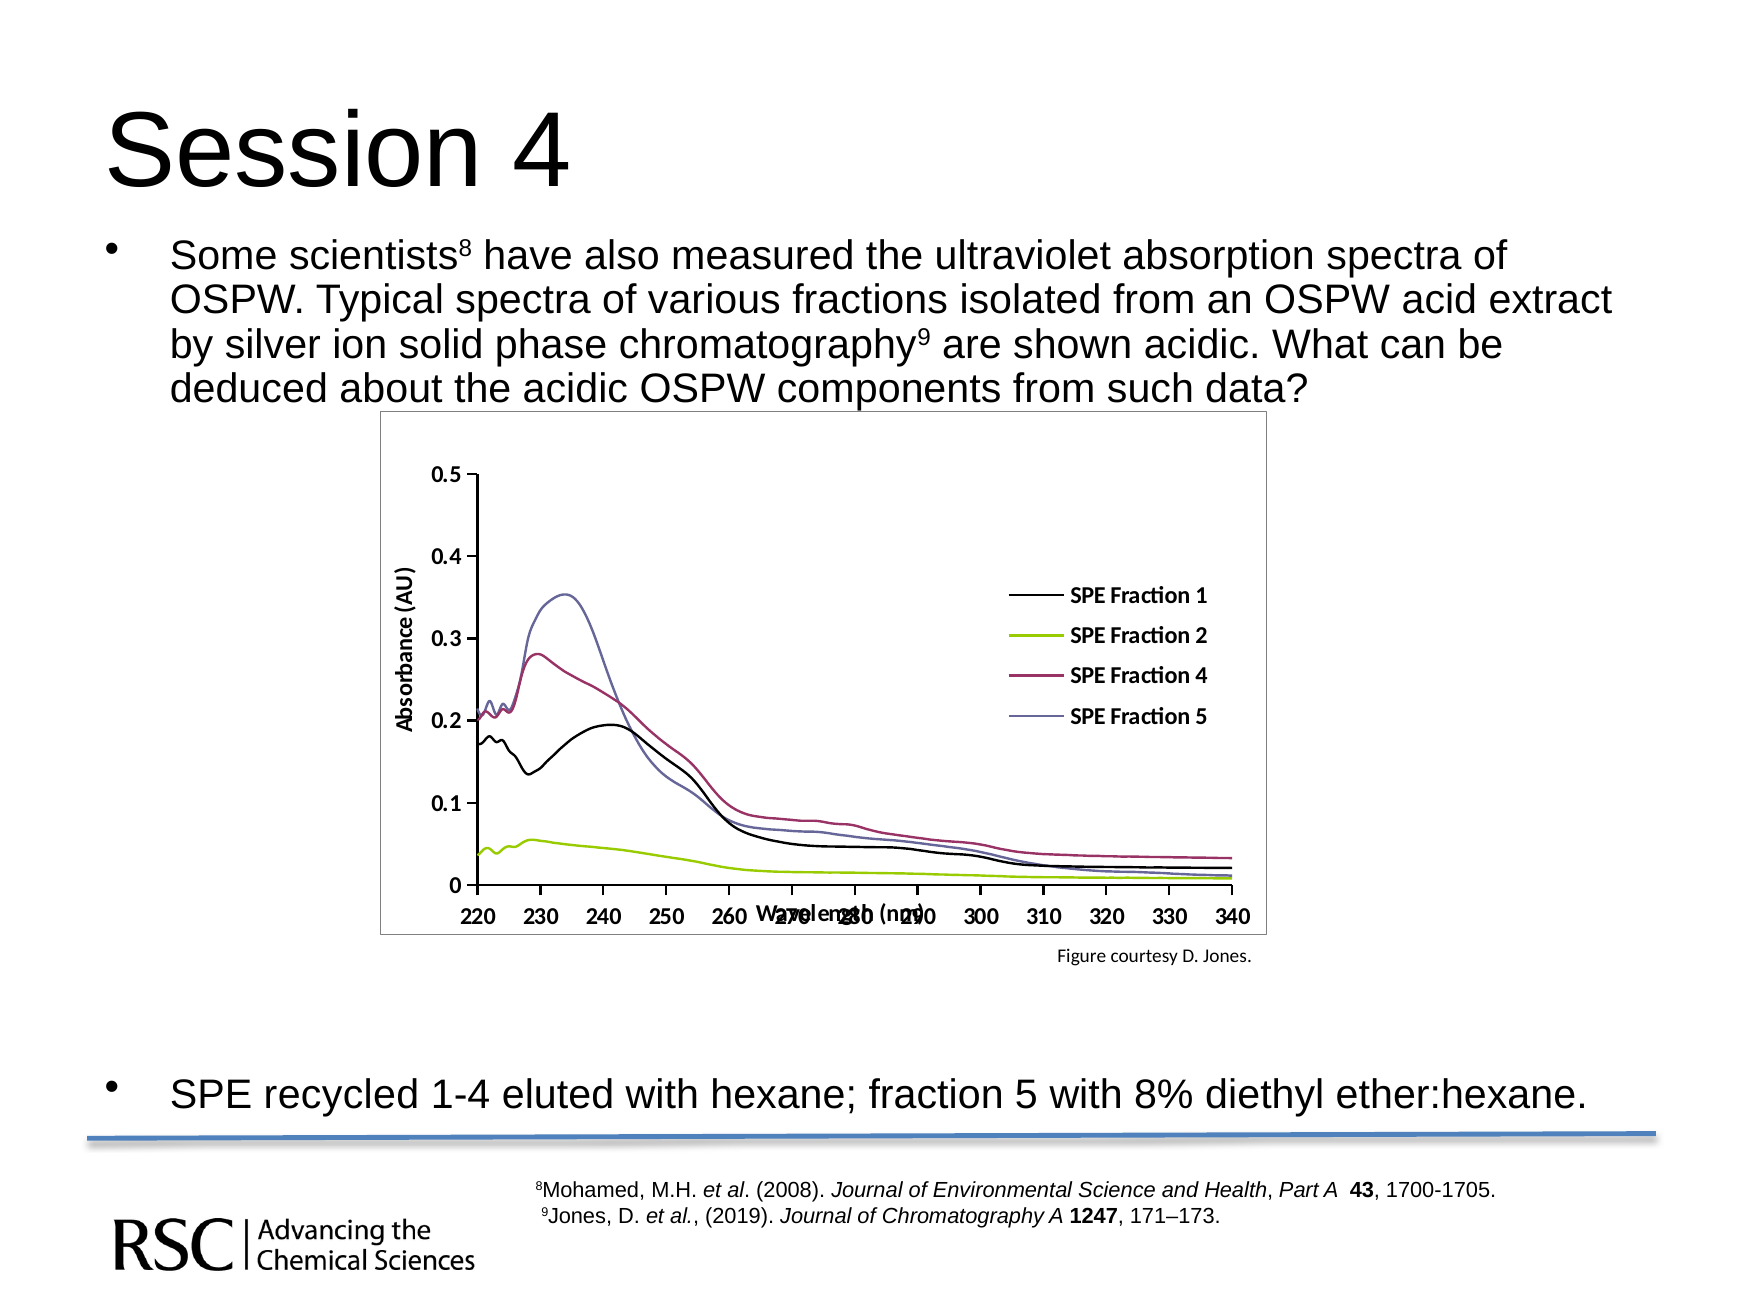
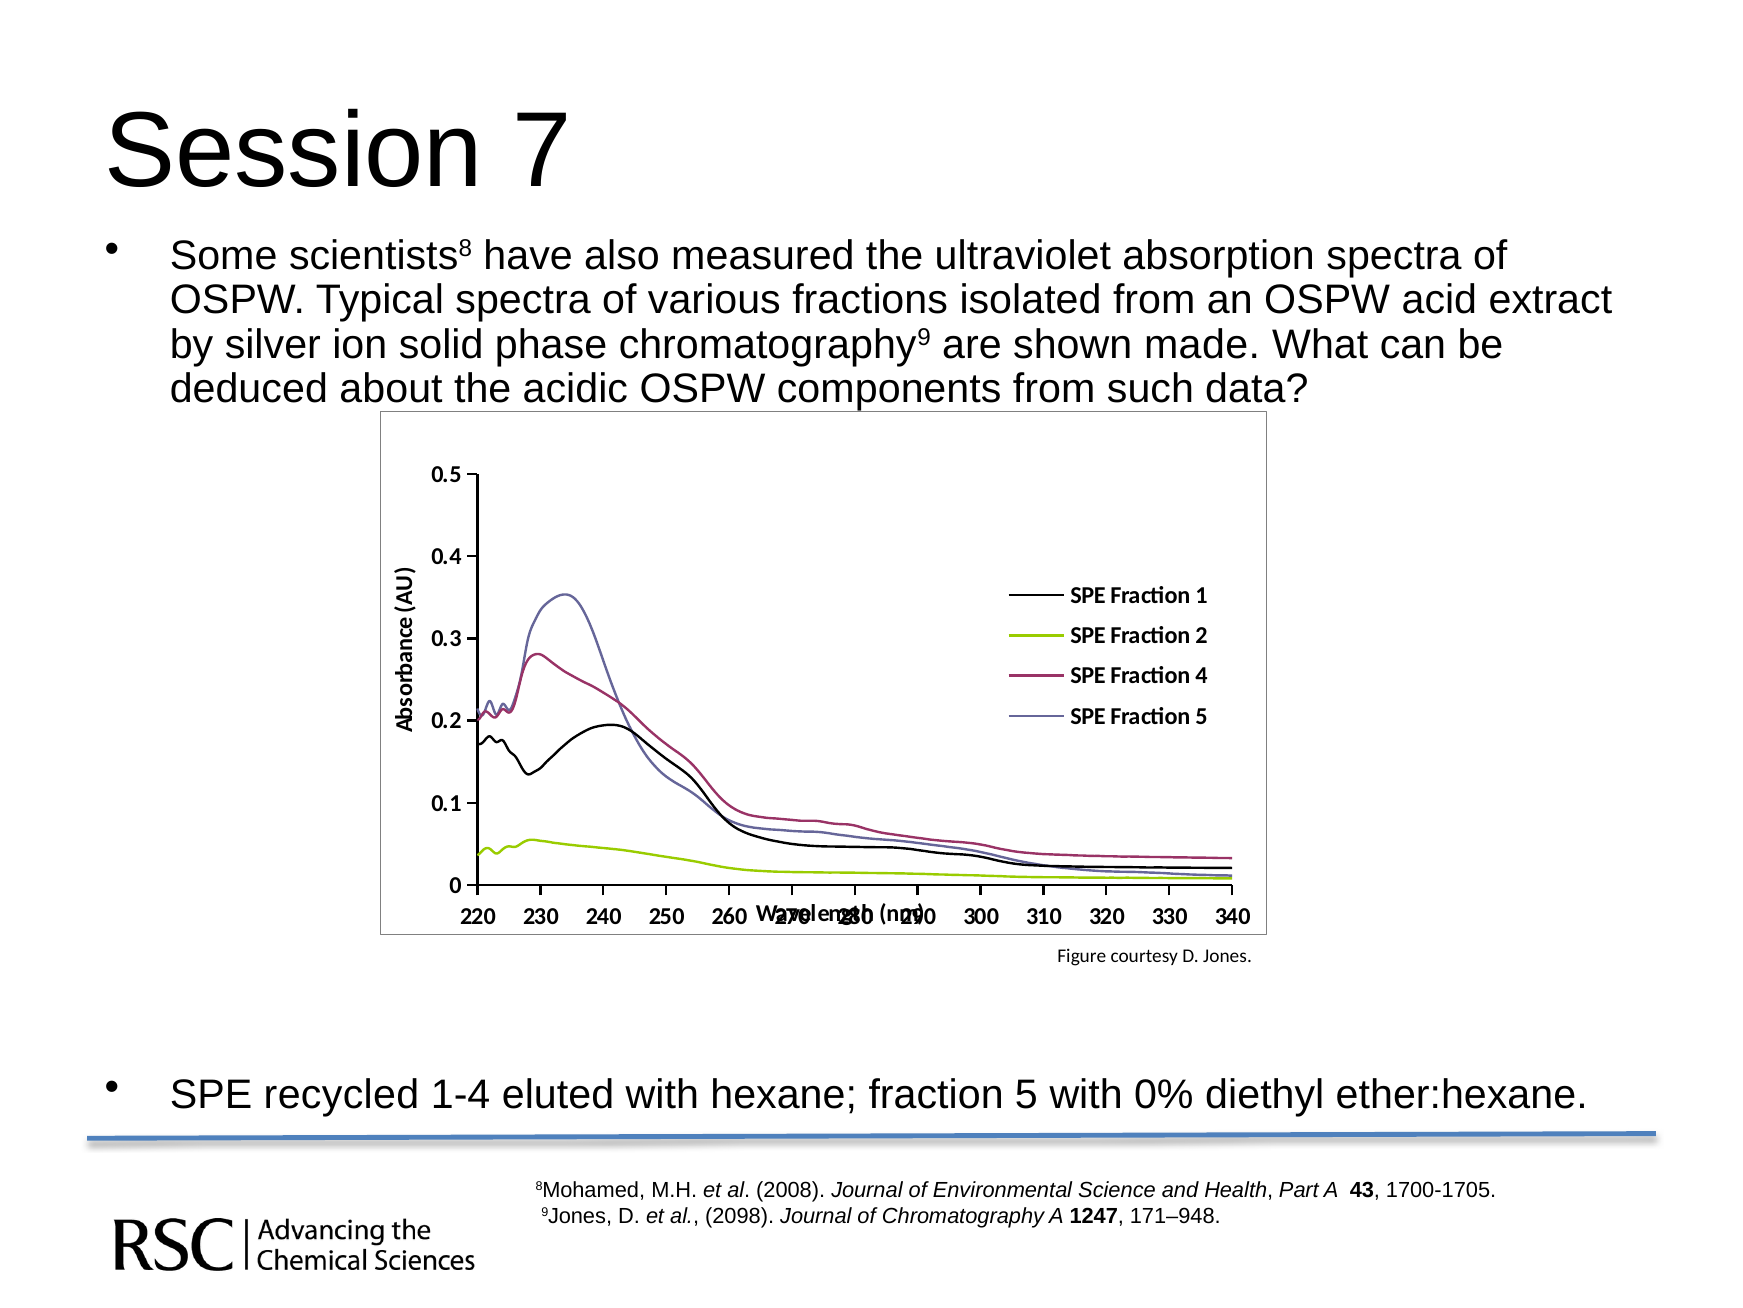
Session 4: 4 -> 7 (542, 151)
shown acidic: acidic -> made (1202, 344)
8%: 8% -> 0% (1164, 1094)
2019: 2019 -> 2098 (740, 1216)
171–173: 171–173 -> 171–948 (1175, 1216)
